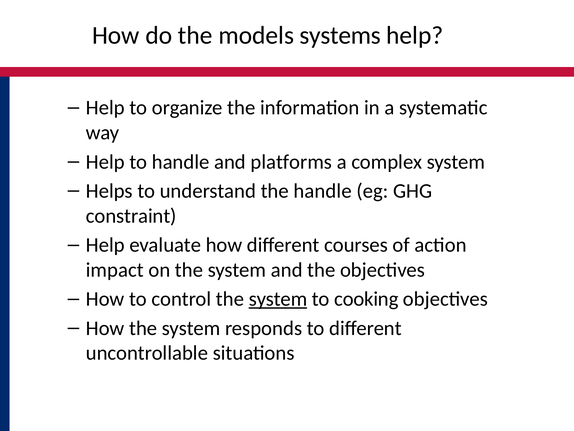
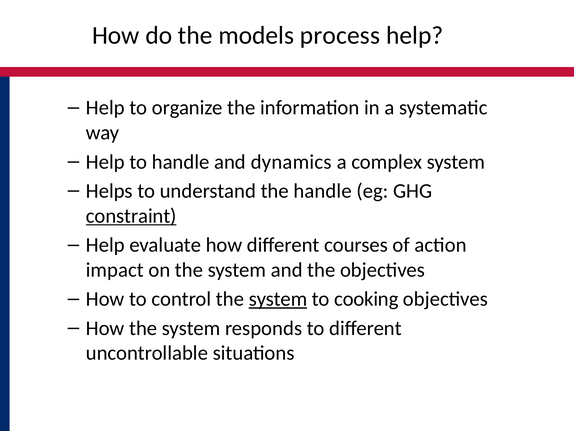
systems: systems -> process (340, 35)
platforms: platforms -> dynamics (291, 162)
constraint underline: none -> present (131, 216)
